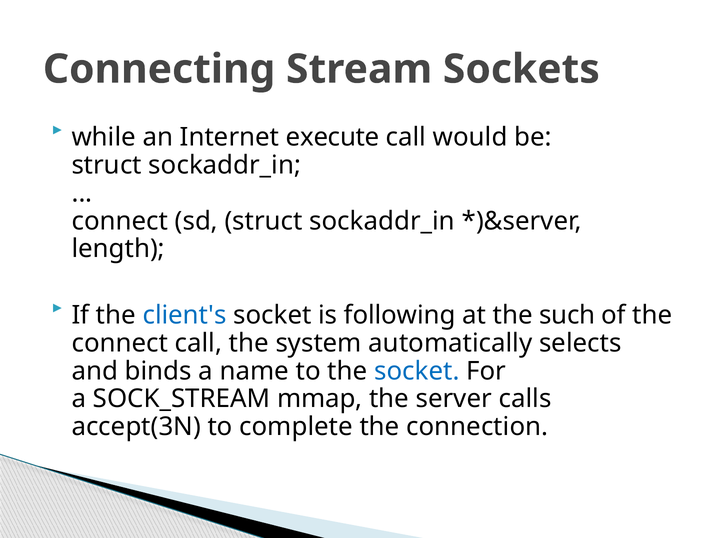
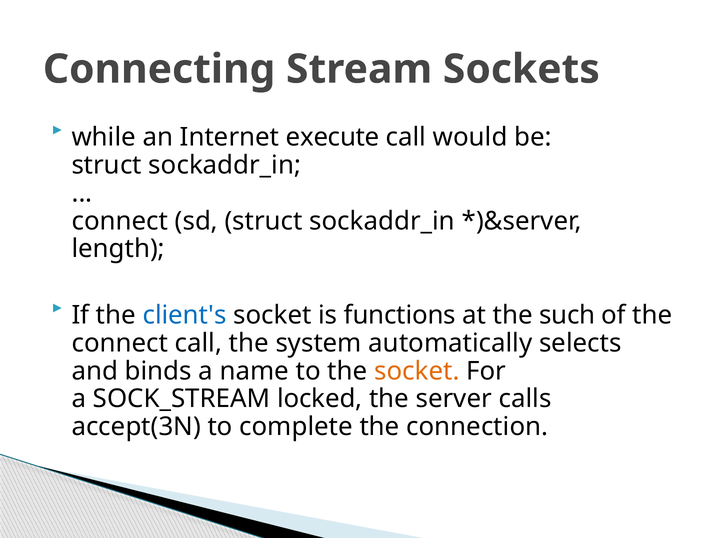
following: following -> functions (400, 315)
socket colour: blue -> orange (417, 371)
mmap: mmap -> locked (320, 399)
